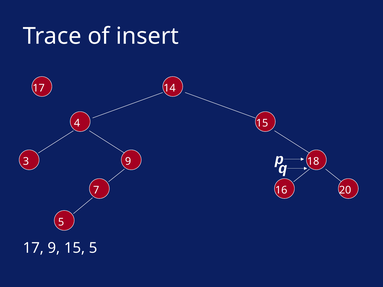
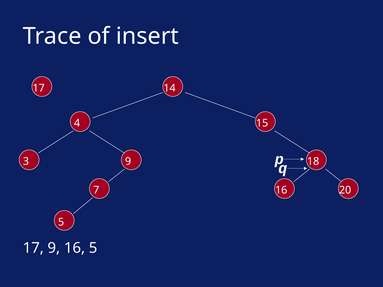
9 15: 15 -> 16 (75, 248)
